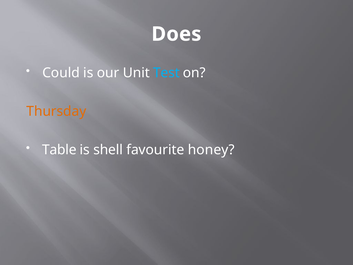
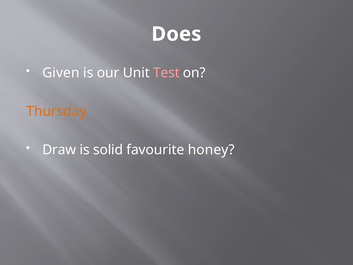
Could: Could -> Given (61, 73)
Test colour: light blue -> pink (166, 73)
Table: Table -> Draw (59, 150)
shell: shell -> solid (108, 150)
